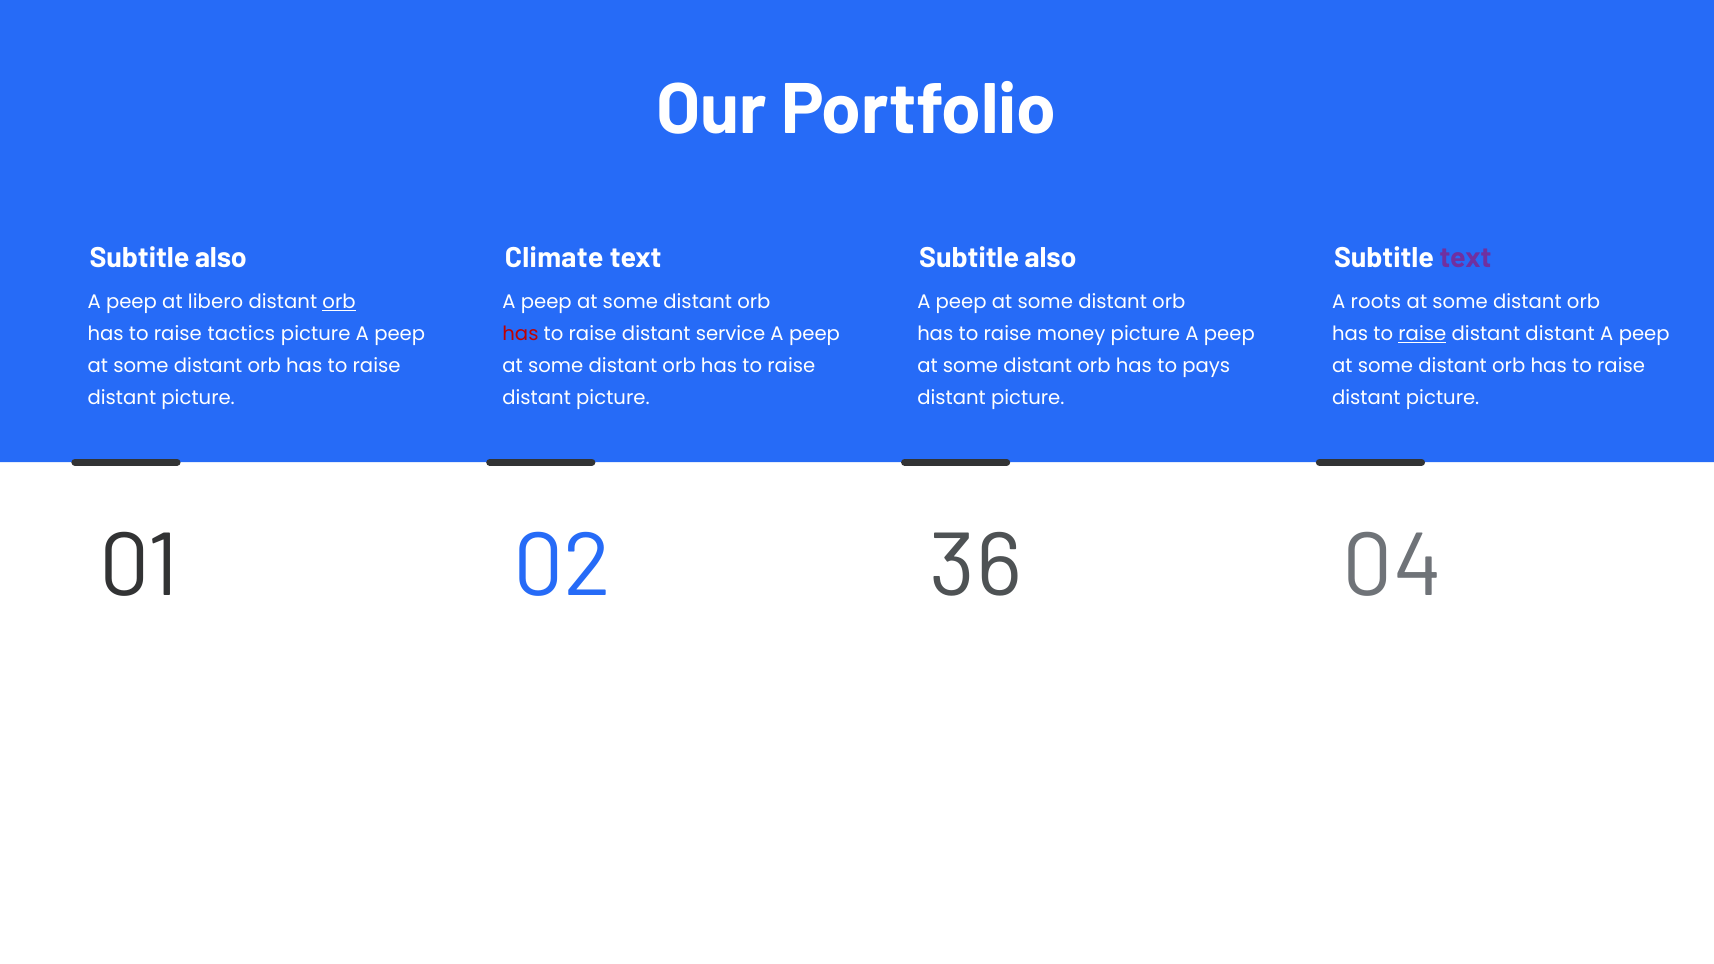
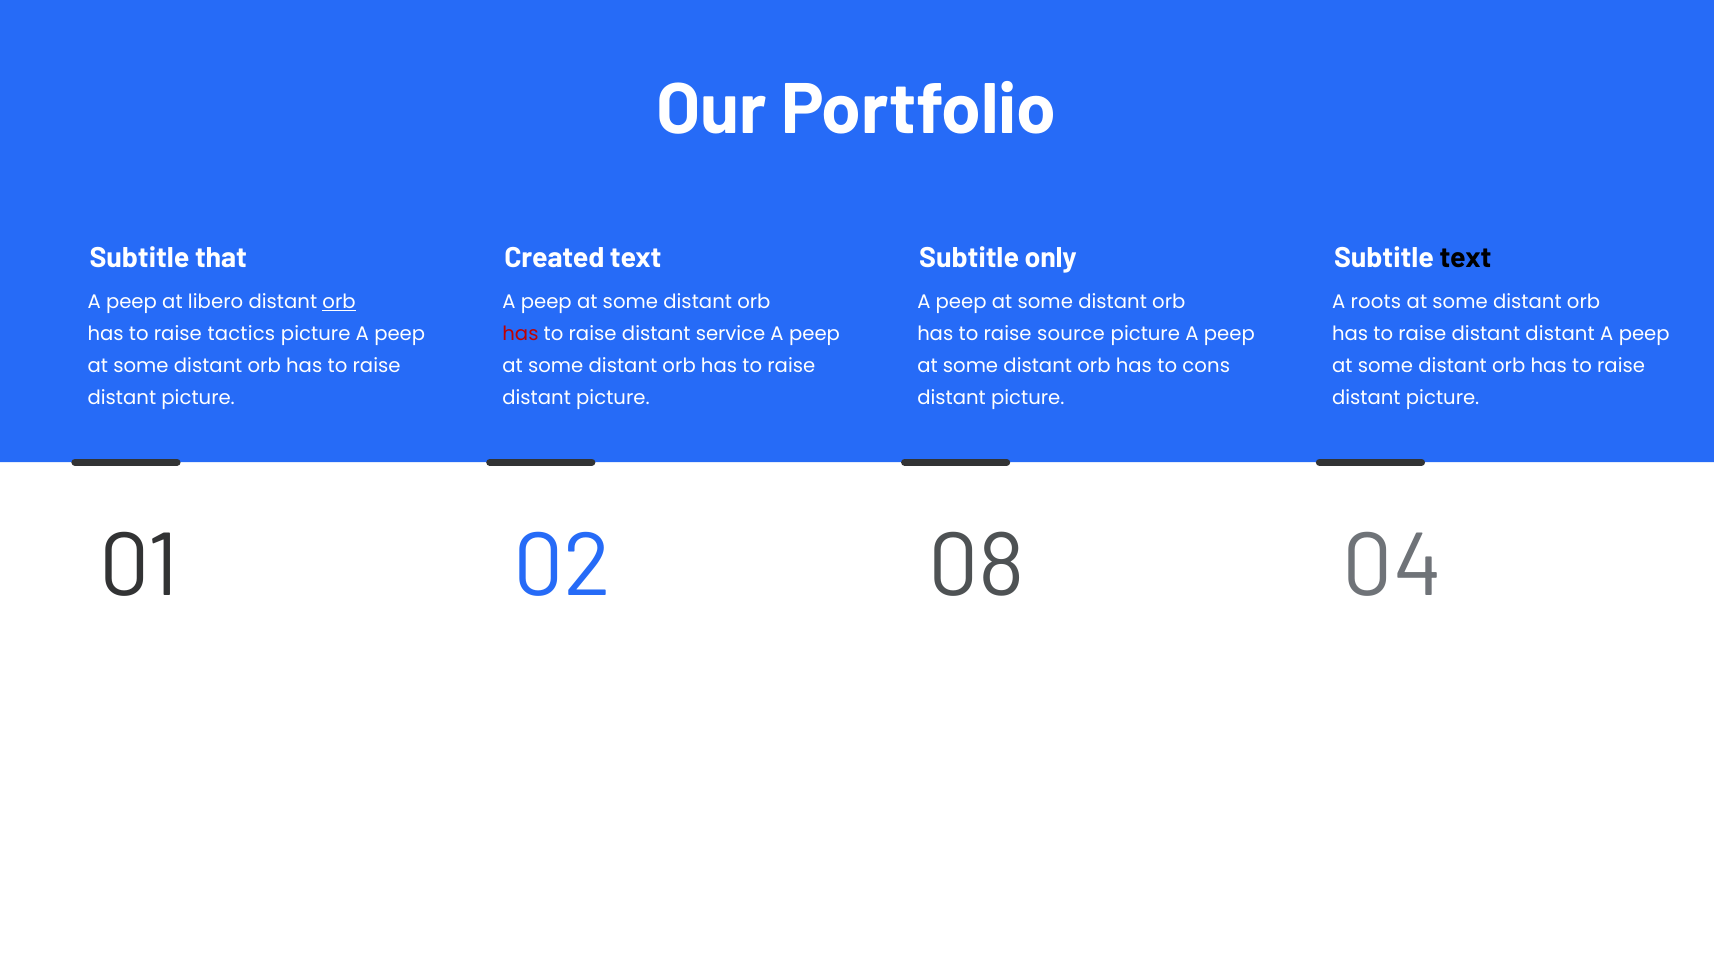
also: also -> that (221, 258)
Climate: Climate -> Created (554, 258)
also: also -> only (1051, 258)
text colour: purple -> black (1465, 258)
money: money -> source (1071, 334)
raise underline: present -> none (1422, 334)
pays: pays -> cons (1206, 366)
36: 36 -> 08 (977, 566)
